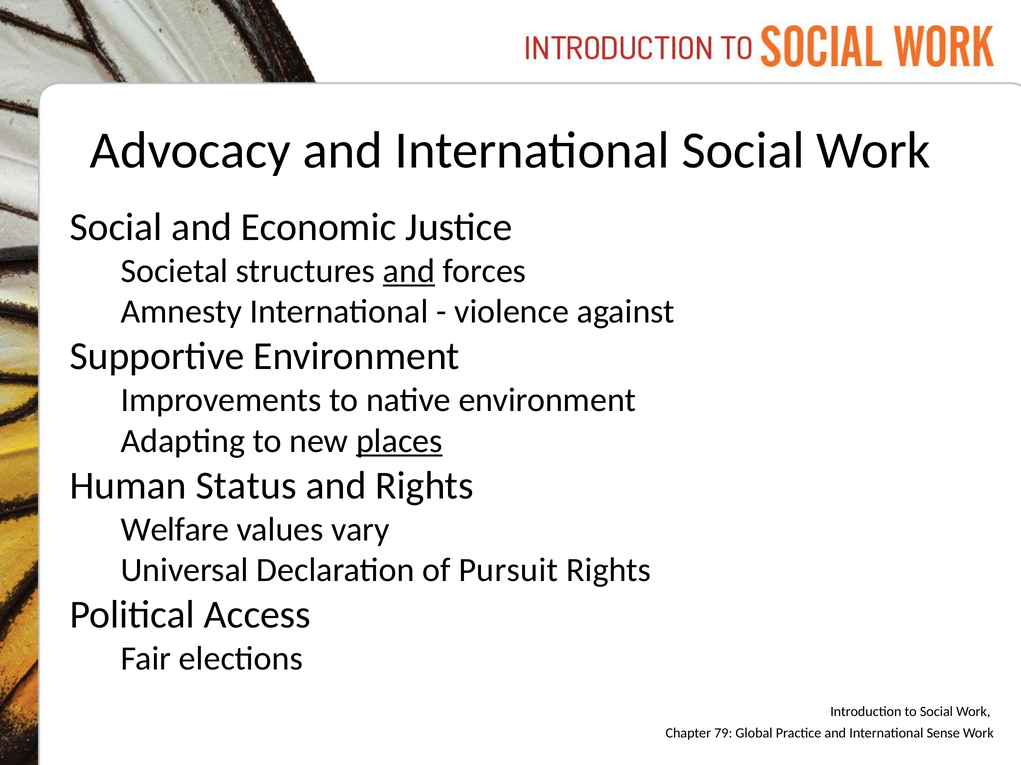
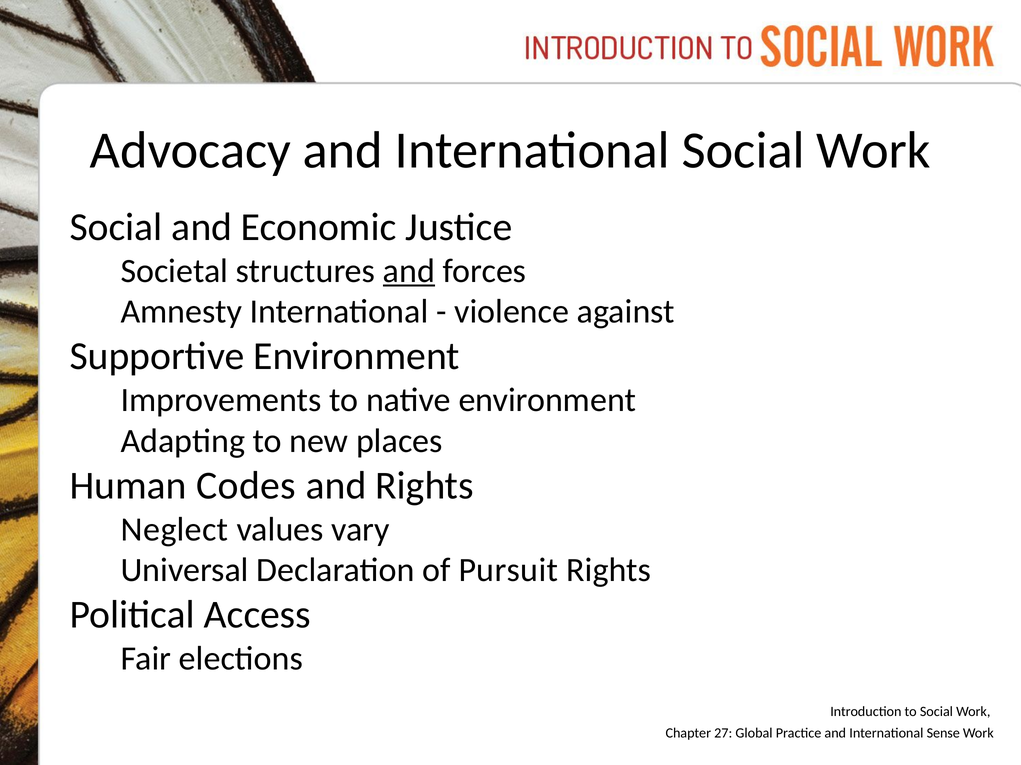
places underline: present -> none (399, 441)
Status: Status -> Codes (246, 486)
Welfare: Welfare -> Neglect (175, 530)
79: 79 -> 27 (723, 734)
